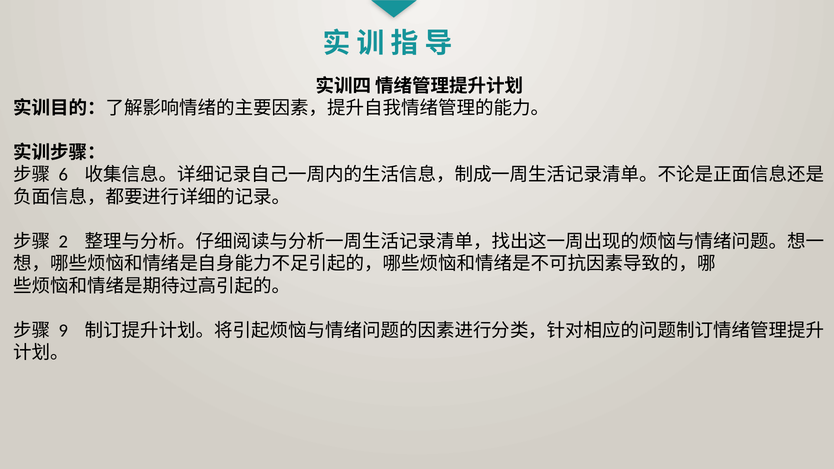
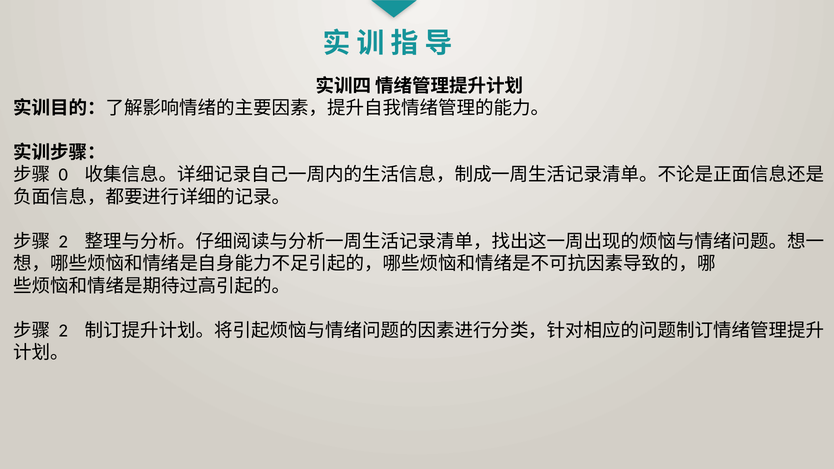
6: 6 -> 0 (63, 175)
9: 9 -> 2 (63, 331)
